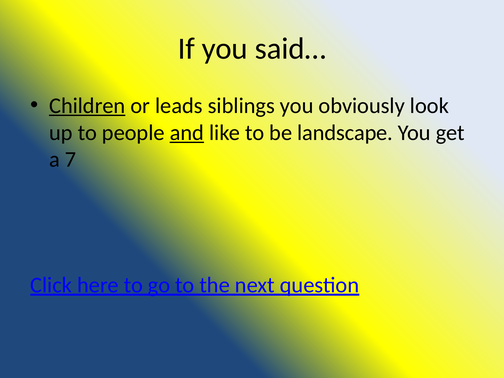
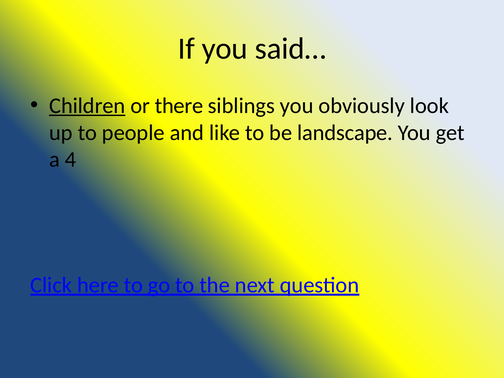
leads: leads -> there (179, 106)
and underline: present -> none (187, 133)
7: 7 -> 4 (71, 160)
